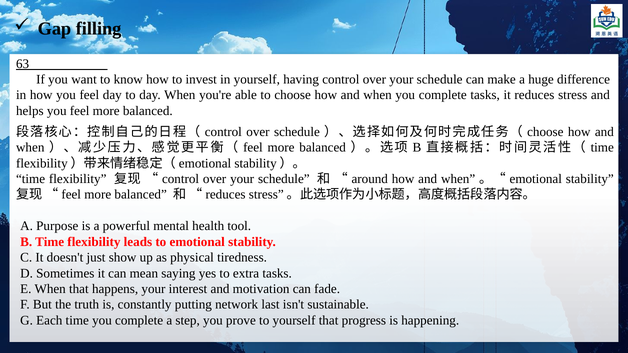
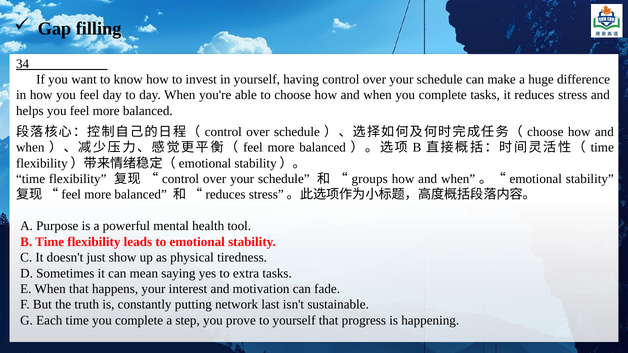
63_______: 63_______ -> 34_______ (46, 64)
around: around -> groups (370, 179)
